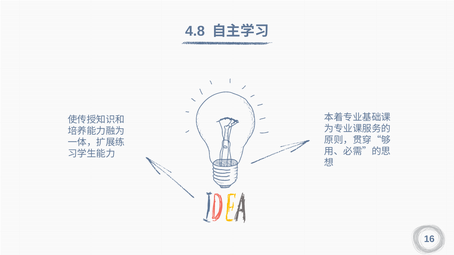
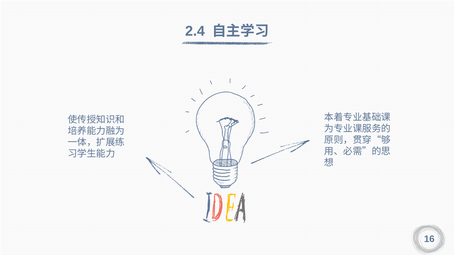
4.8: 4.8 -> 2.4 (195, 31)
